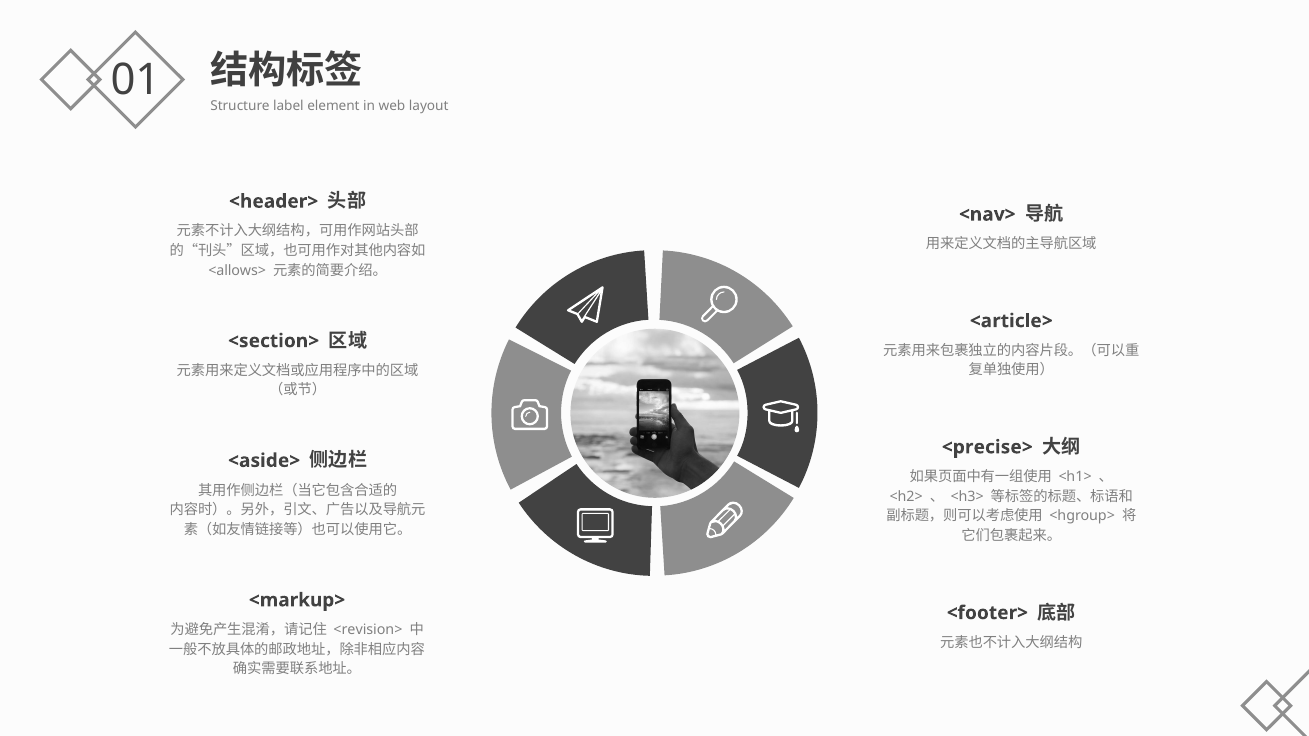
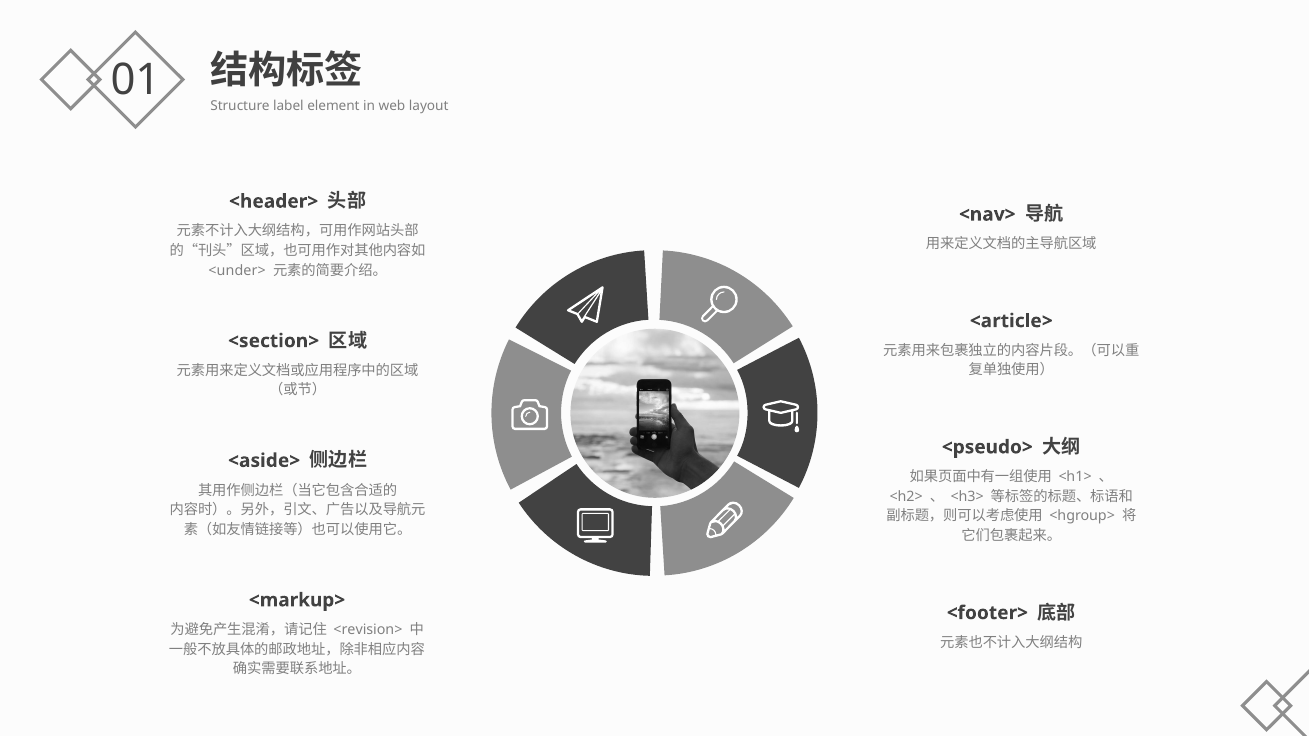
<allows>: <allows> -> <under> (237, 270)
<precise>: <precise> -> <pseudo> (987, 447)
